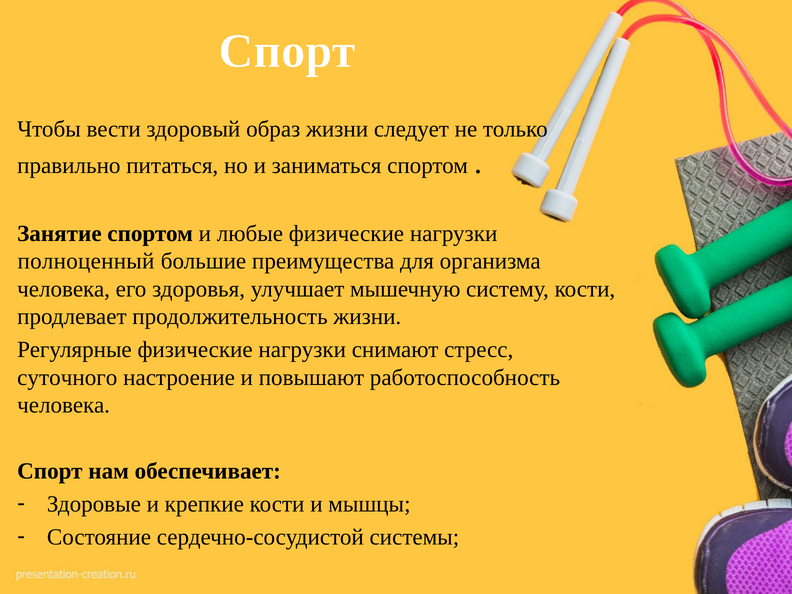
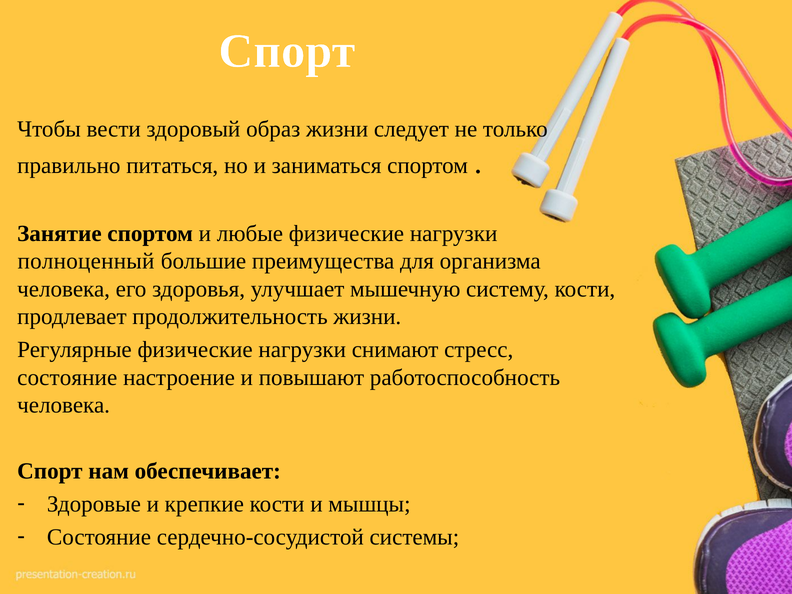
суточного: суточного -> состояние (67, 377)
